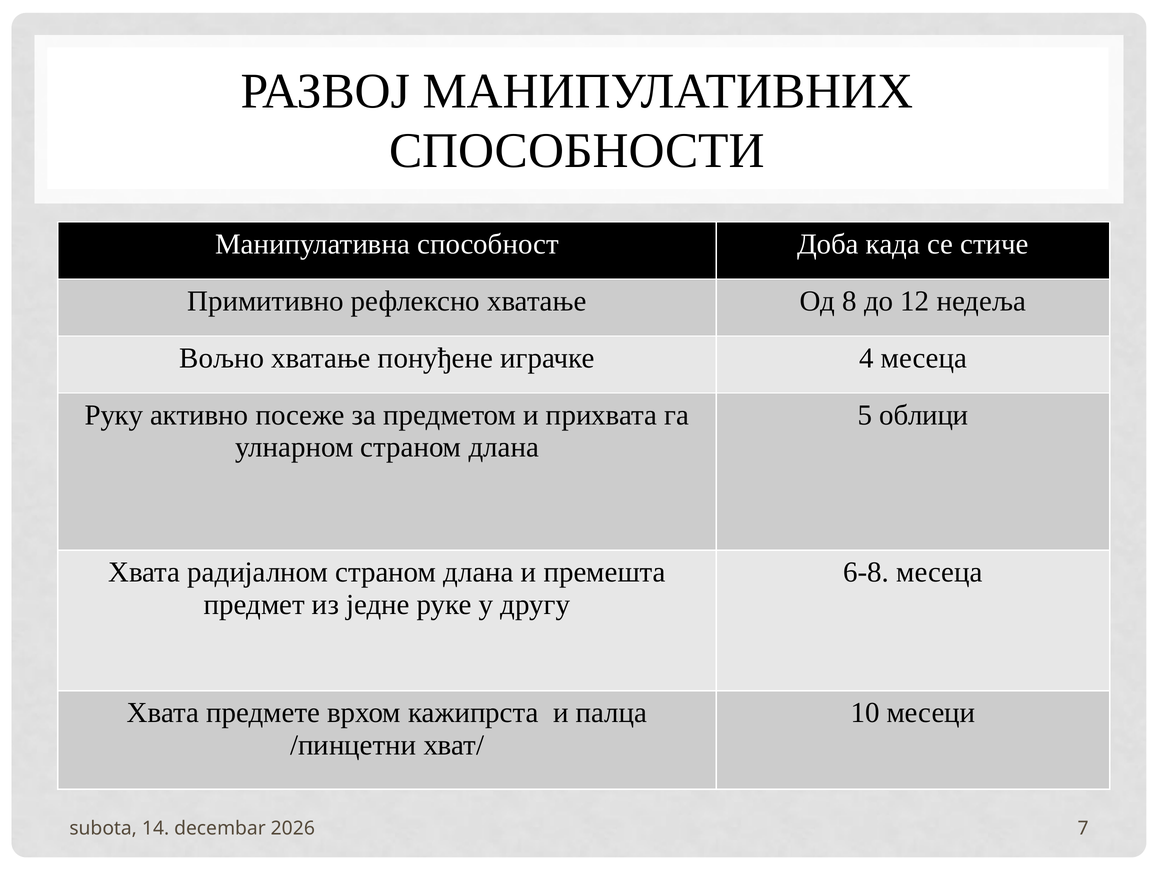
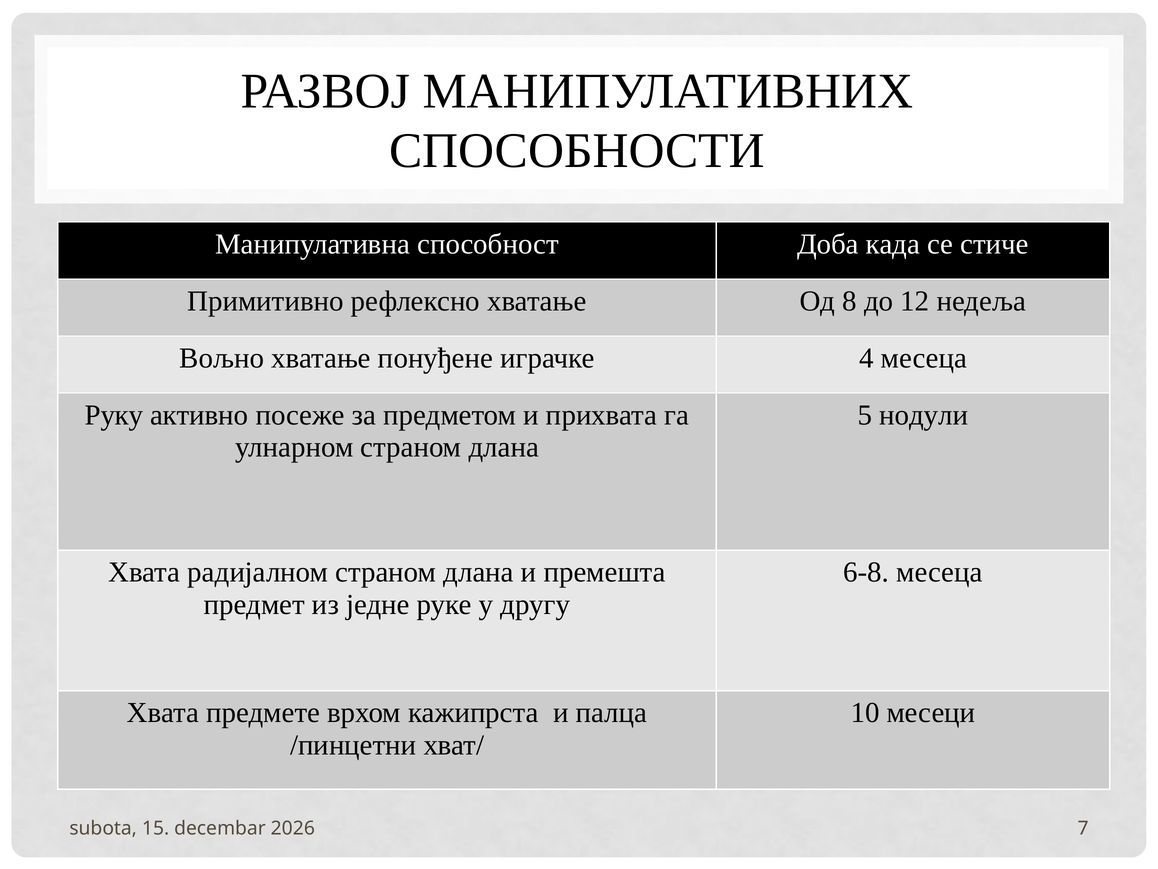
облици: облици -> нодули (924, 415)
14: 14 -> 15 (156, 828)
